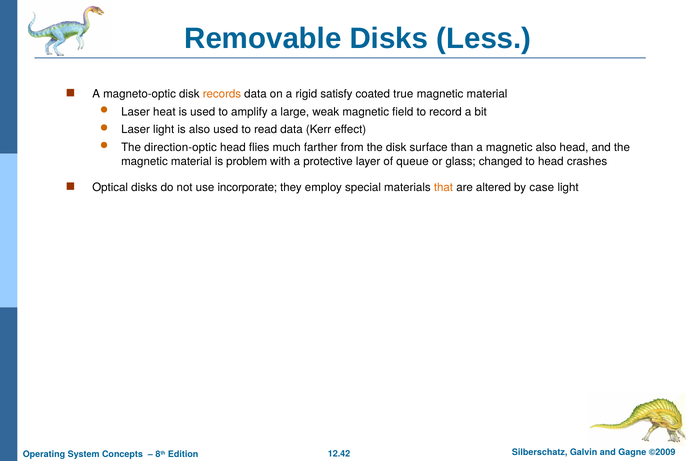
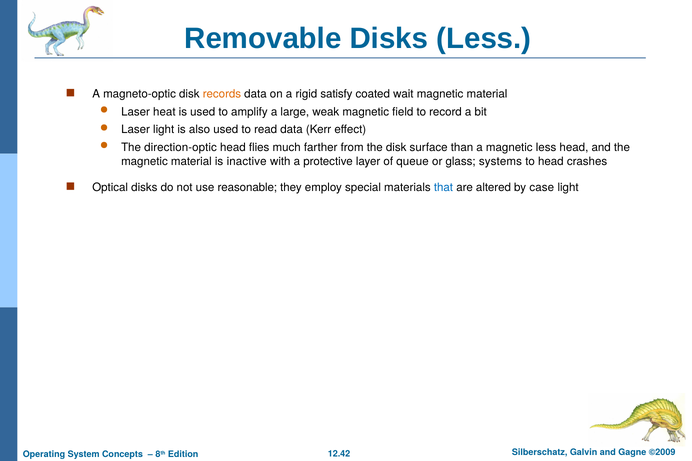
true: true -> wait (403, 94)
magnetic also: also -> less (546, 148)
problem: problem -> inactive (247, 161)
changed: changed -> systems (500, 161)
incorporate: incorporate -> reasonable (247, 188)
that colour: orange -> blue (443, 188)
